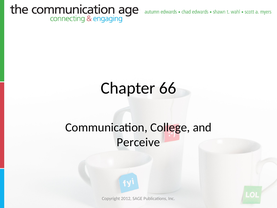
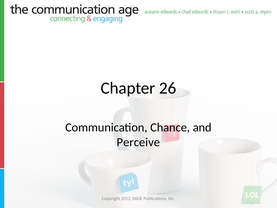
66: 66 -> 26 (168, 88)
College: College -> Chance (170, 127)
